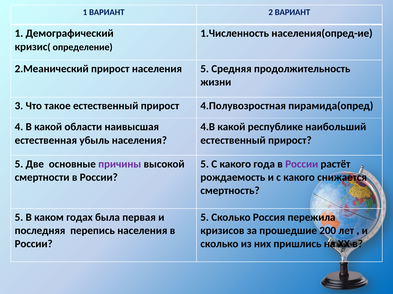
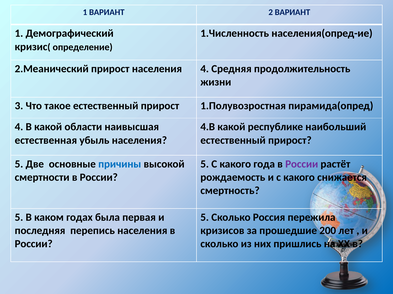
населения 5: 5 -> 4 (205, 69)
4.Полувозростная: 4.Полувозростная -> 1.Полувозростная (243, 106)
причины colour: purple -> blue (120, 164)
